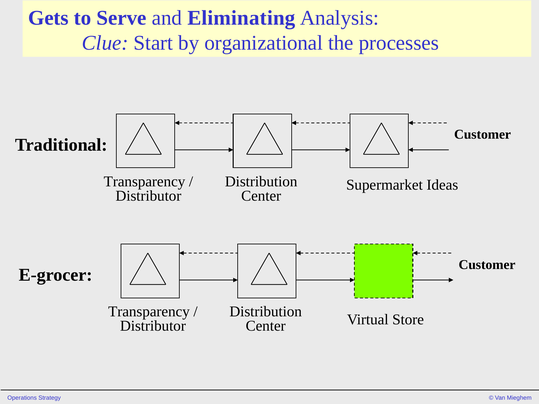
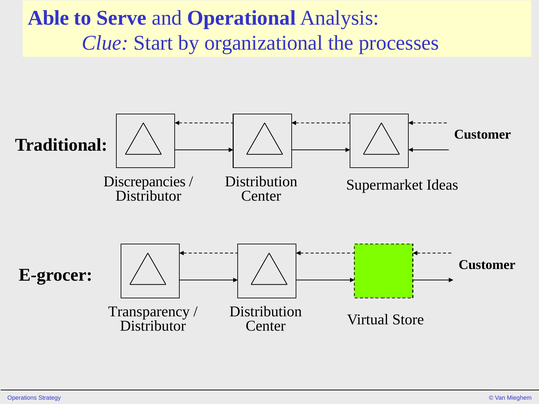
Gets: Gets -> Able (49, 18)
Eliminating: Eliminating -> Operational (241, 18)
Transparency: Transparency -> Discrepancies (145, 182)
